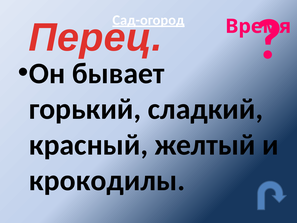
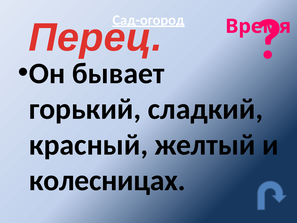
крокодилы: крокодилы -> колесницах (107, 180)
